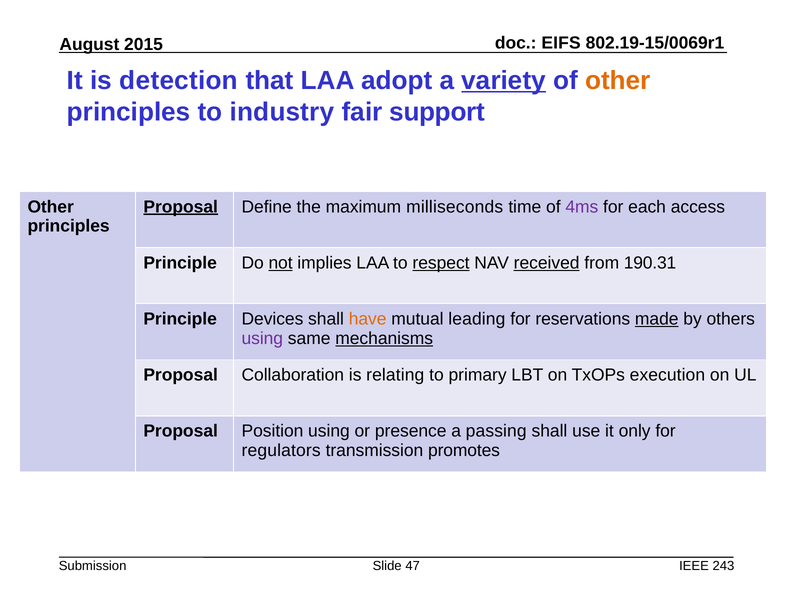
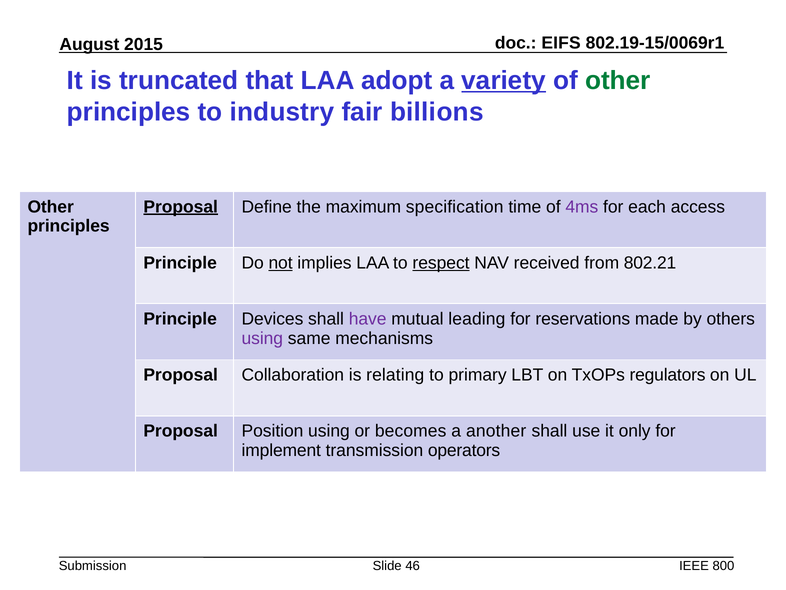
detection: detection -> truncated (179, 80)
other colour: orange -> green (618, 80)
support: support -> billions (437, 112)
milliseconds: milliseconds -> specification (455, 207)
received underline: present -> none (547, 263)
190.31: 190.31 -> 802.21 (650, 263)
have colour: orange -> purple (368, 319)
made underline: present -> none (657, 319)
mechanisms underline: present -> none (384, 338)
execution: execution -> regulators (668, 375)
presence: presence -> becomes (411, 431)
passing: passing -> another (496, 431)
regulators: regulators -> implement (281, 450)
promotes: promotes -> operators (464, 450)
47: 47 -> 46 (413, 565)
243: 243 -> 800 (723, 565)
